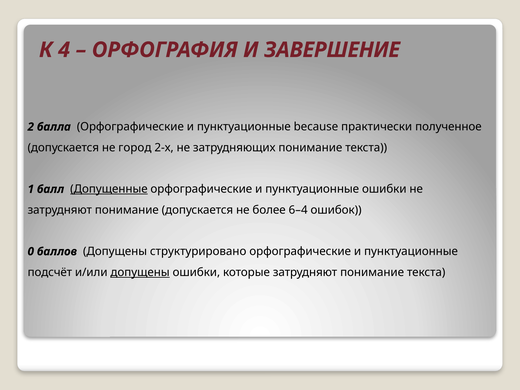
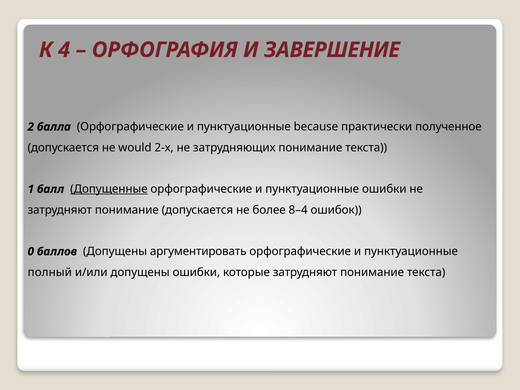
город: город -> would (135, 148)
6–4: 6–4 -> 8–4 (298, 210)
структурировано: структурировано -> аргументировать (198, 252)
подсчёт: подсчёт -> полный (50, 272)
допущены underline: present -> none (140, 272)
